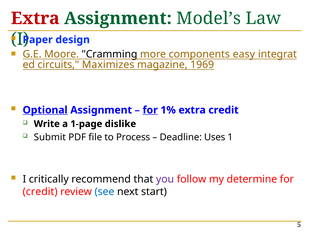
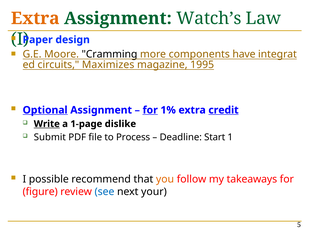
Extra colour: red -> orange (35, 18)
Model’s: Model’s -> Watch’s (209, 18)
easy: easy -> have (244, 54)
1969: 1969 -> 1995 (202, 65)
credit underline: none -> present (224, 110)
Write underline: none -> present (47, 124)
Uses: Uses -> Start (215, 137)
critically: critically -> possible (49, 179)
you colour: purple -> orange (165, 179)
determine: determine -> takeaways (252, 179)
credit: credit -> figure (40, 192)
start: start -> your (154, 192)
